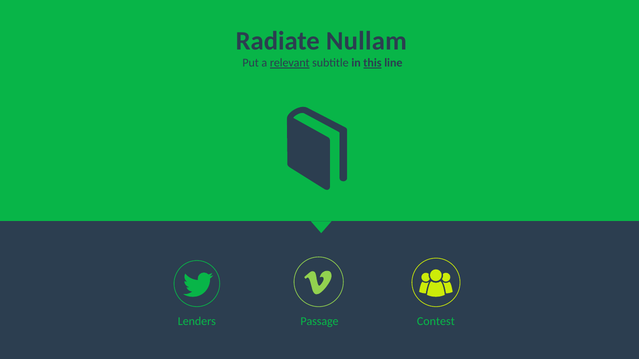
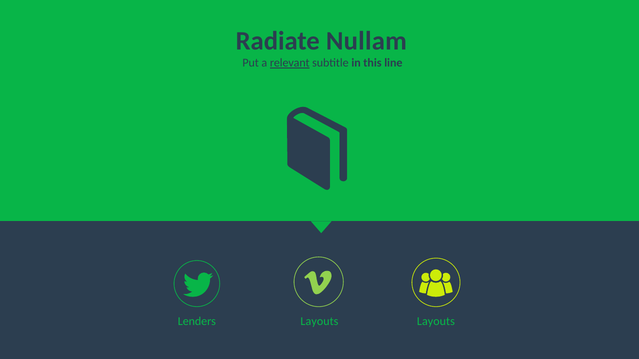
this underline: present -> none (372, 63)
Passage: Passage -> Layouts (319, 322)
Lenders Contest: Contest -> Layouts (436, 321)
